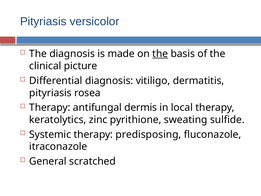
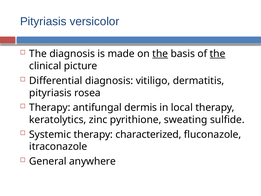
the underline: none -> present (218, 54)
predisposing: predisposing -> characterized (148, 134)
scratched: scratched -> anywhere (92, 161)
